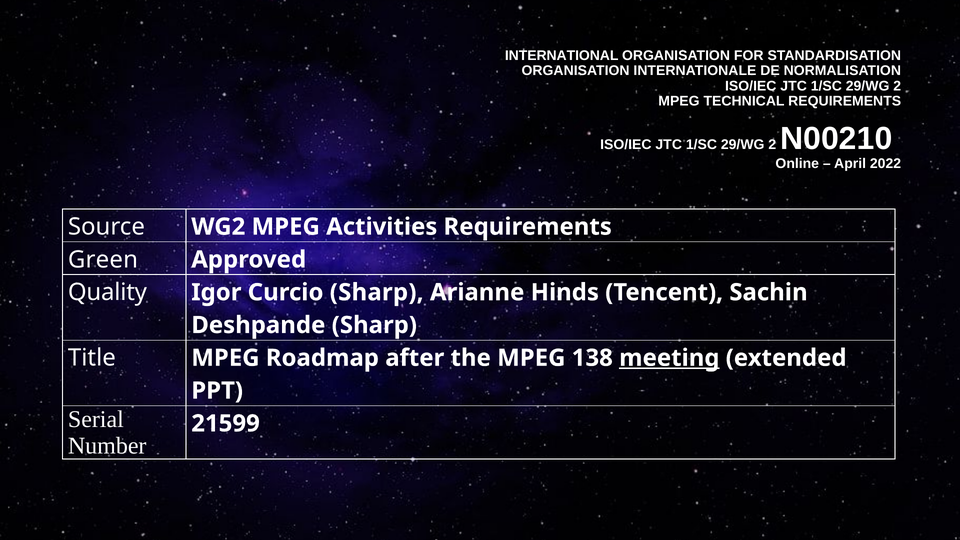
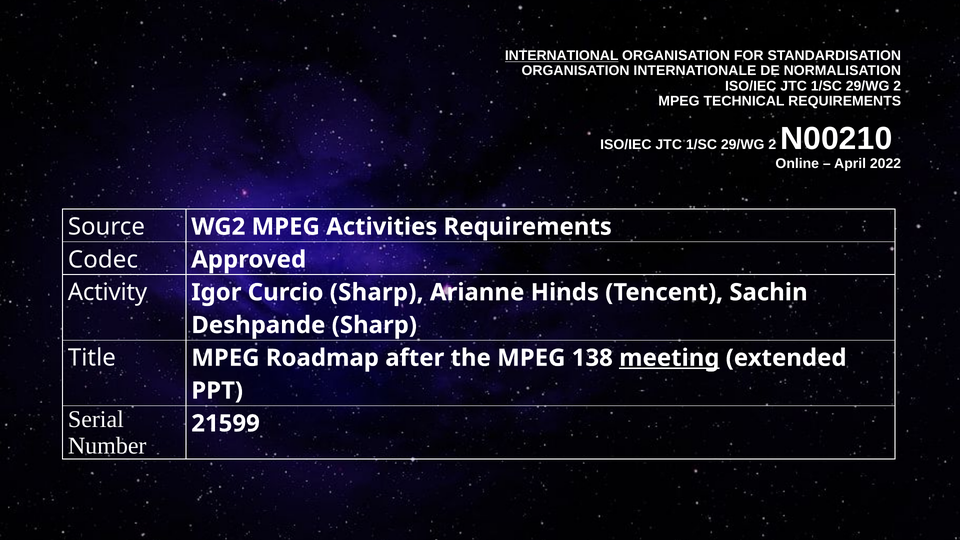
INTERNATIONAL underline: none -> present (562, 56)
Green: Green -> Codec (103, 260)
Quality: Quality -> Activity (107, 292)
